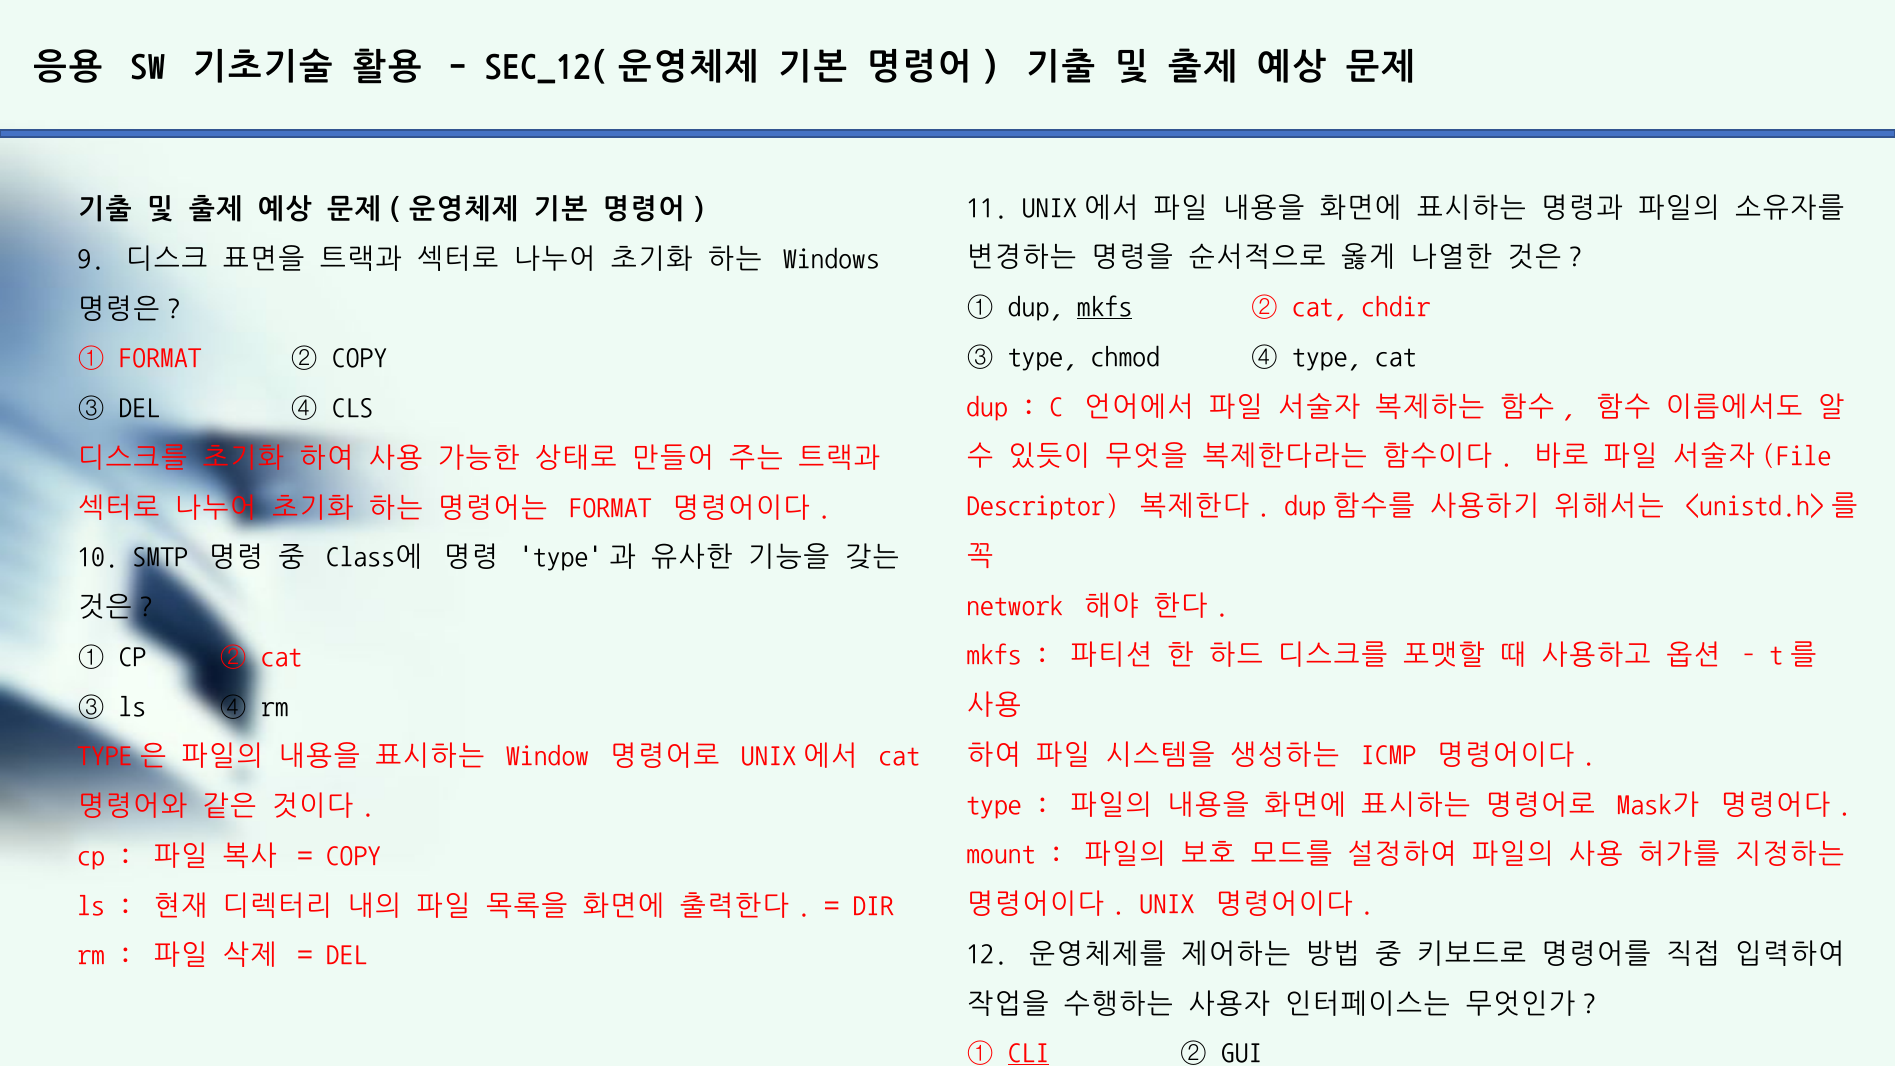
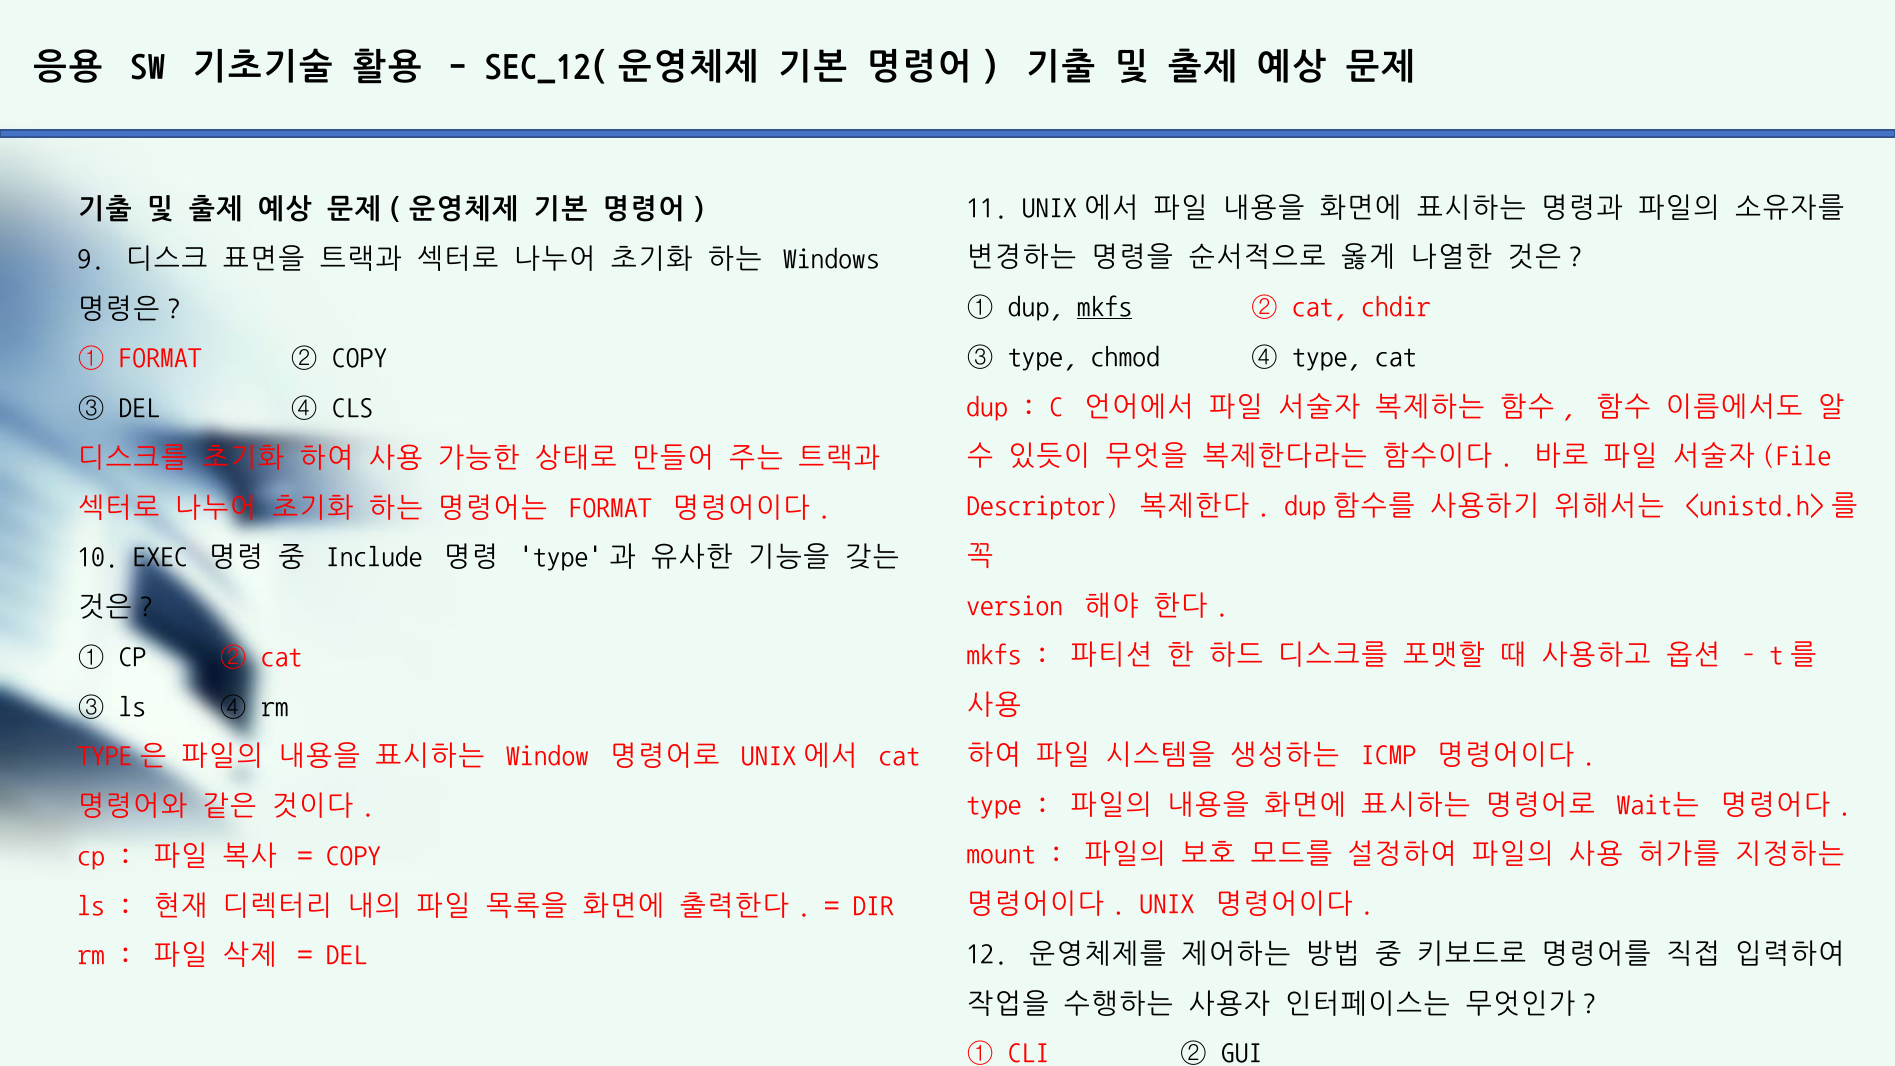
SMTP: SMTP -> EXEC (160, 557)
Class에: Class에 -> Include (374, 557)
network: network -> version (1015, 605)
Mask가: Mask가 -> Wait는 (1658, 804)
CLI underline: present -> none (1029, 1053)
